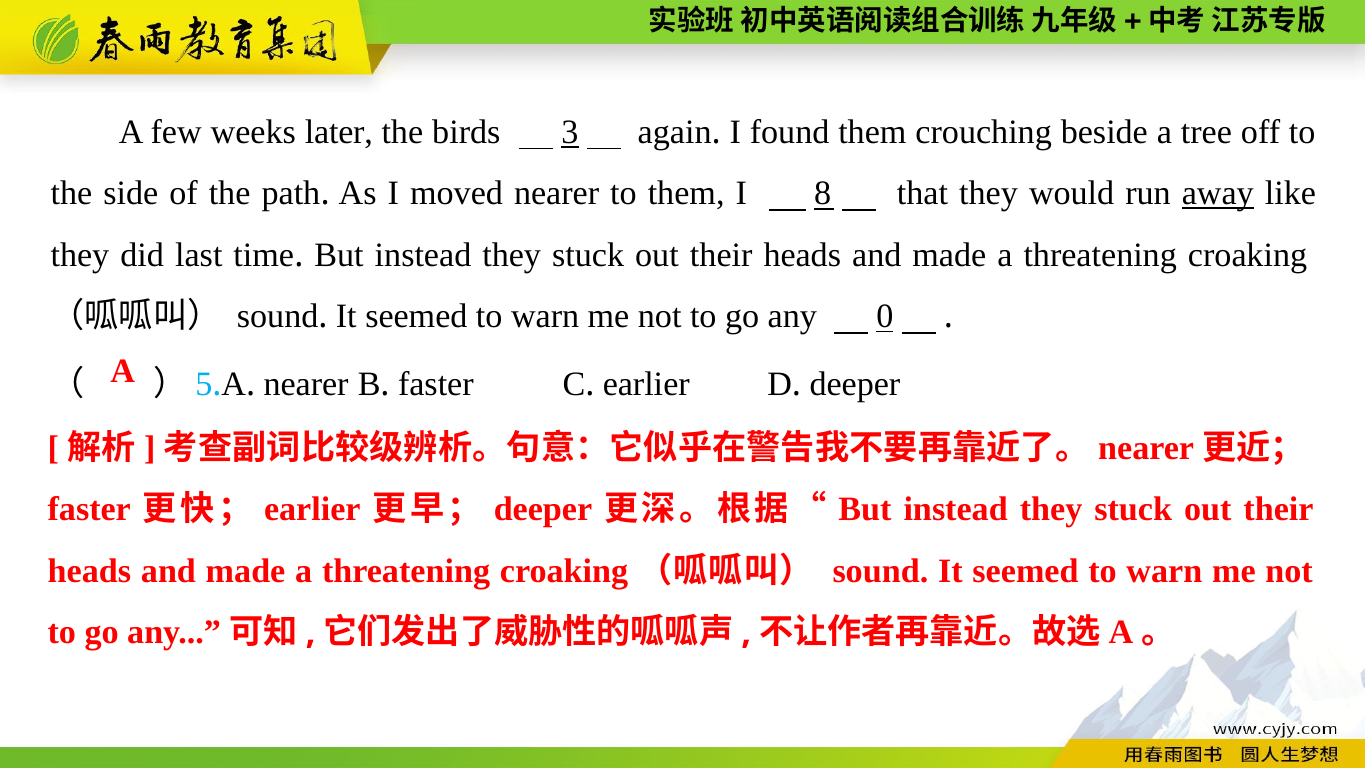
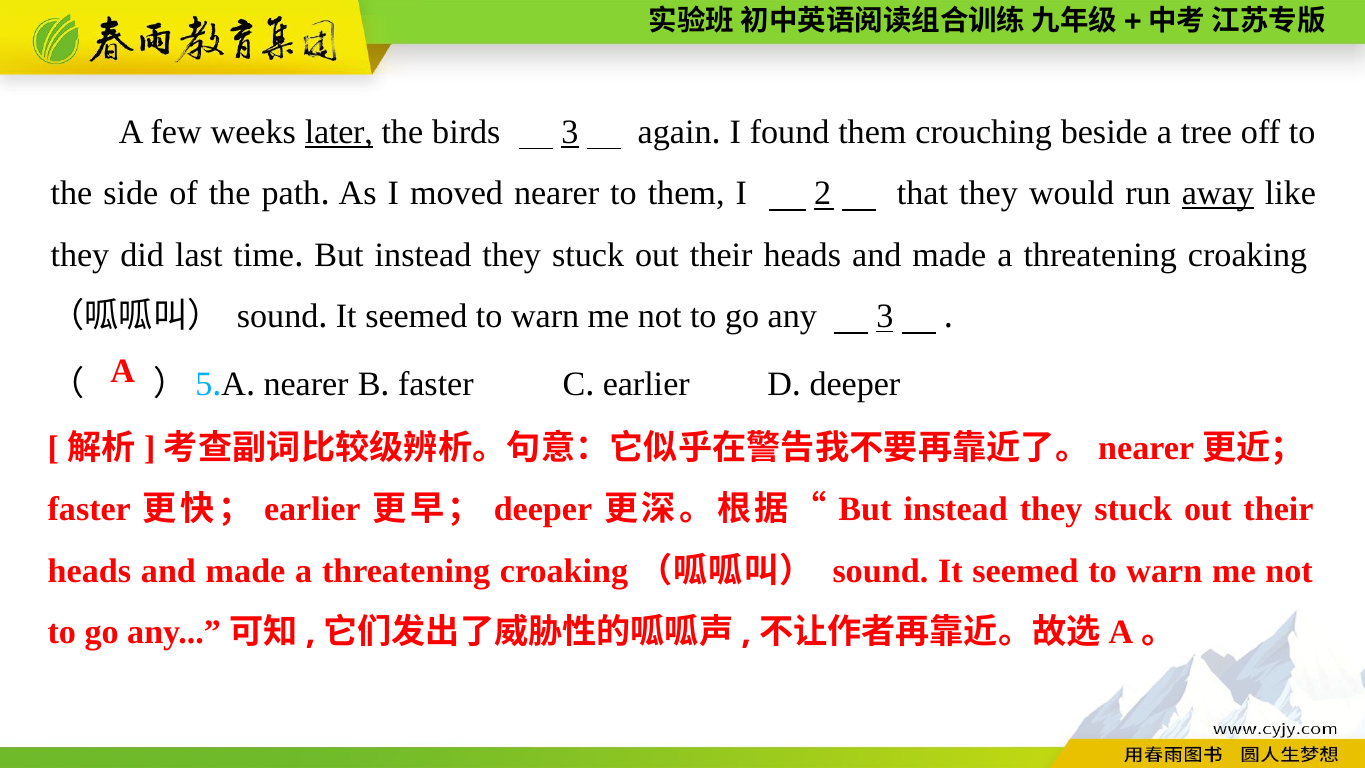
later underline: none -> present (339, 132)
8: 8 -> 2 (823, 193)
any 0: 0 -> 3 (885, 316)
